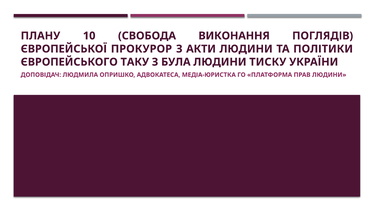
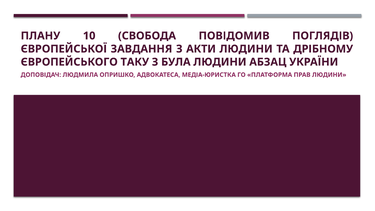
ВИКОНАННЯ: ВИКОНАННЯ -> ПОВІДОМИВ (234, 36)
ПРОКУРОР: ПРОКУРОР -> ЗАВДАННЯ (141, 49)
ПОЛІТИКИ: ПОЛІТИКИ -> ДРІБНОМУ (323, 49)
ТИСКУ: ТИСКУ -> АБЗАЦ (268, 62)
